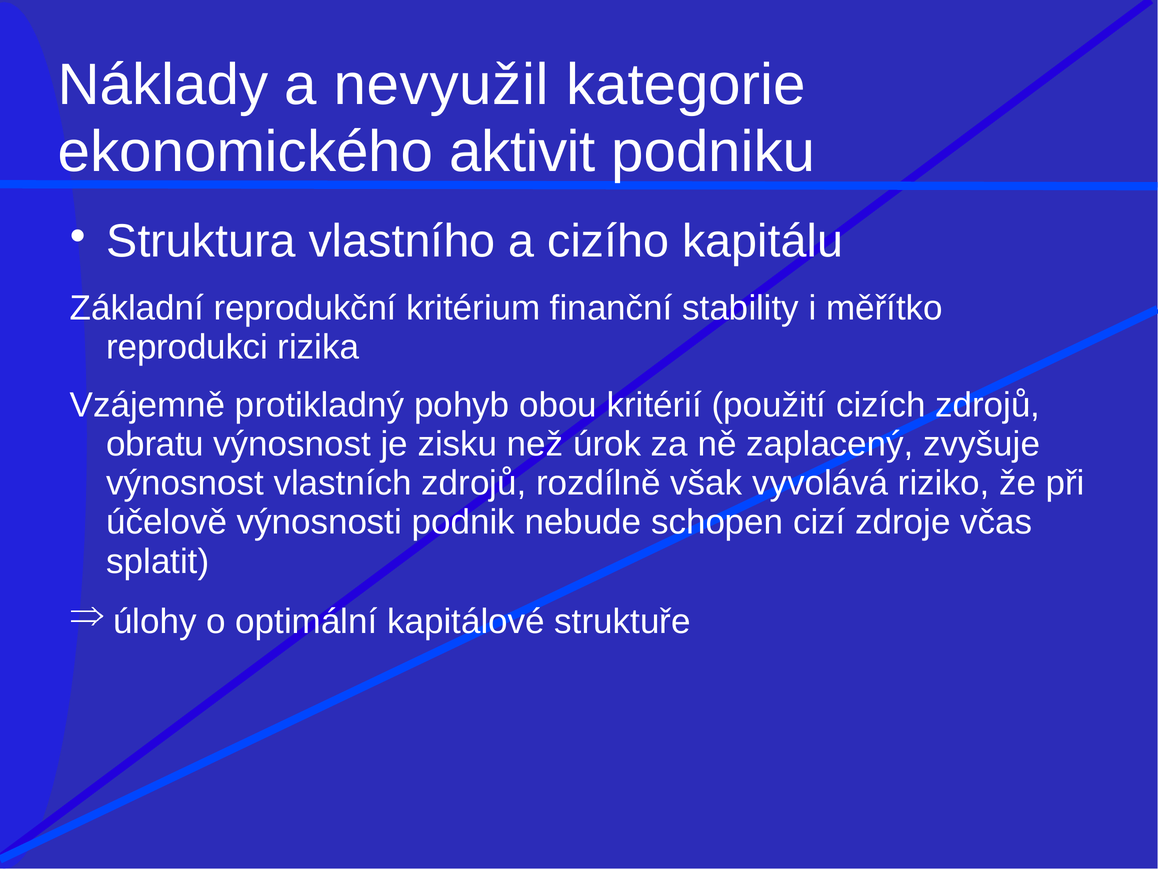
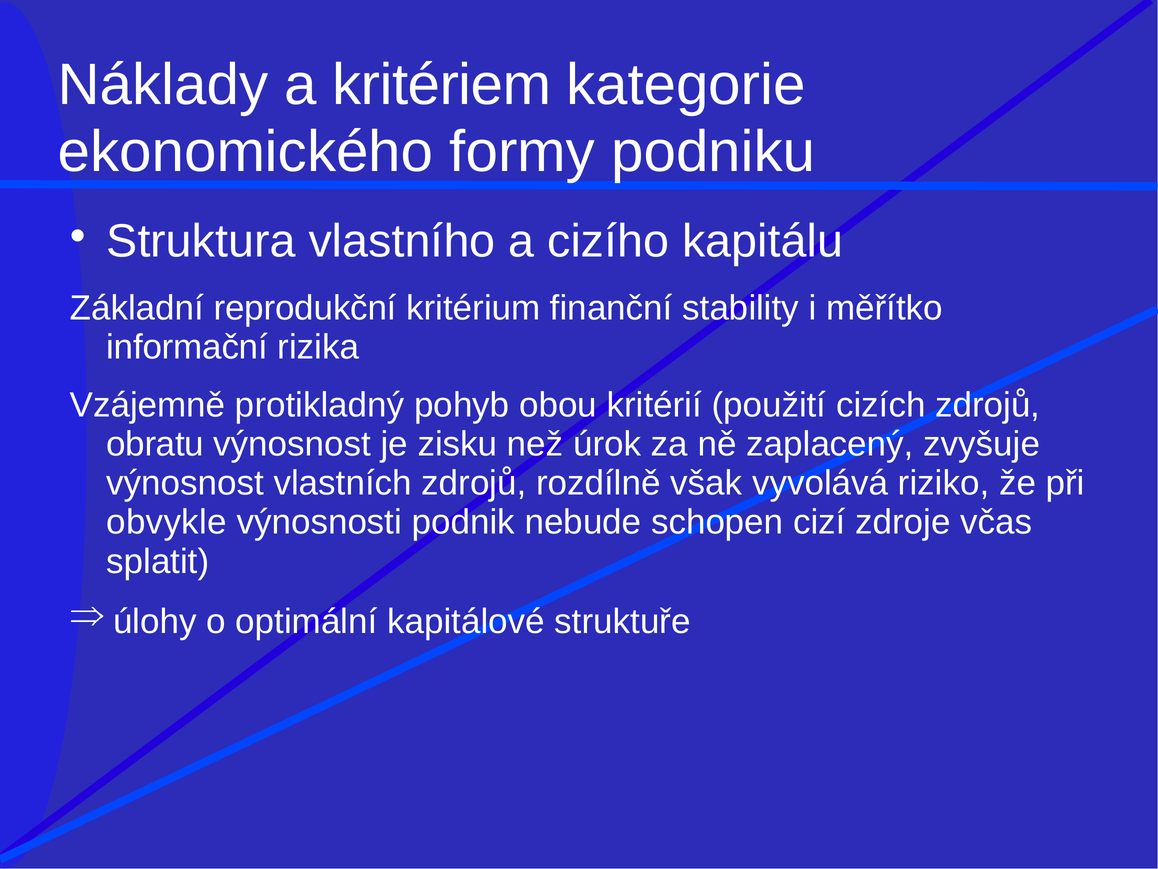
nevyužil: nevyužil -> kritériem (442, 85)
aktivit: aktivit -> formy (522, 152)
reprodukci: reprodukci -> informační (187, 347)
účelově: účelově -> obvykle (167, 522)
